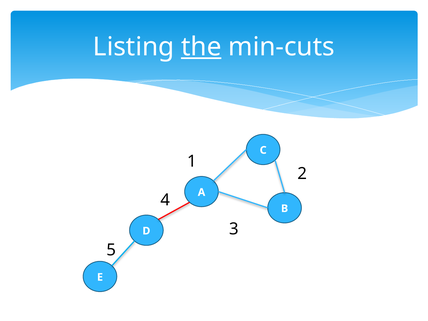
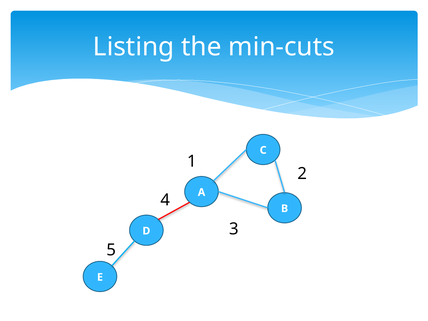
the underline: present -> none (201, 47)
